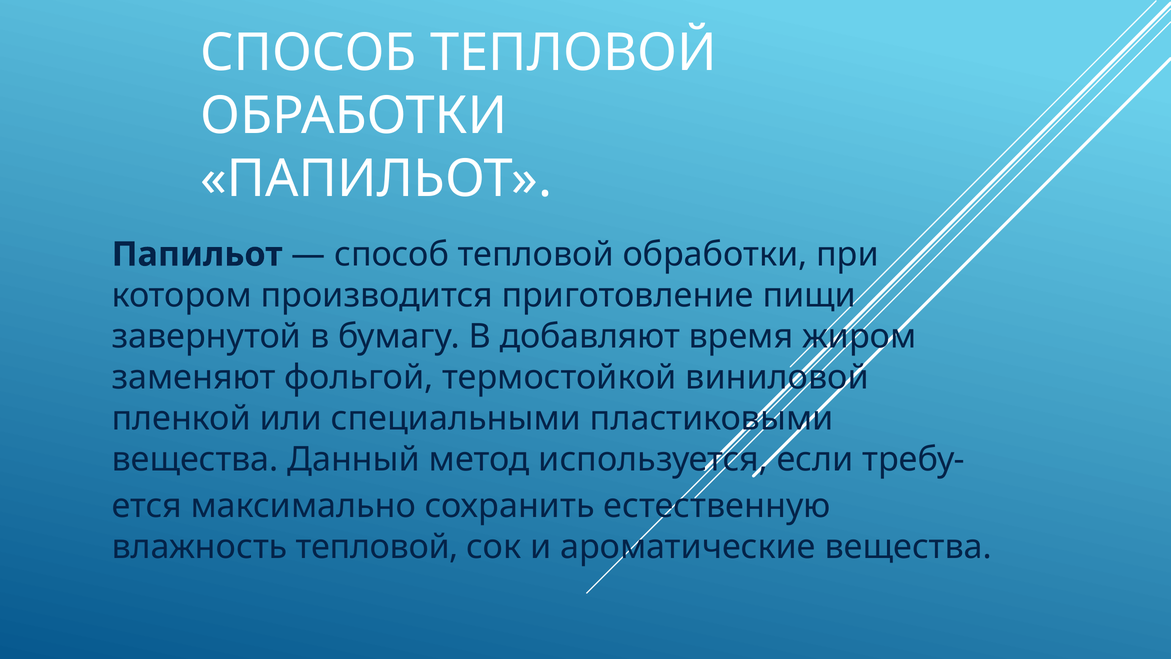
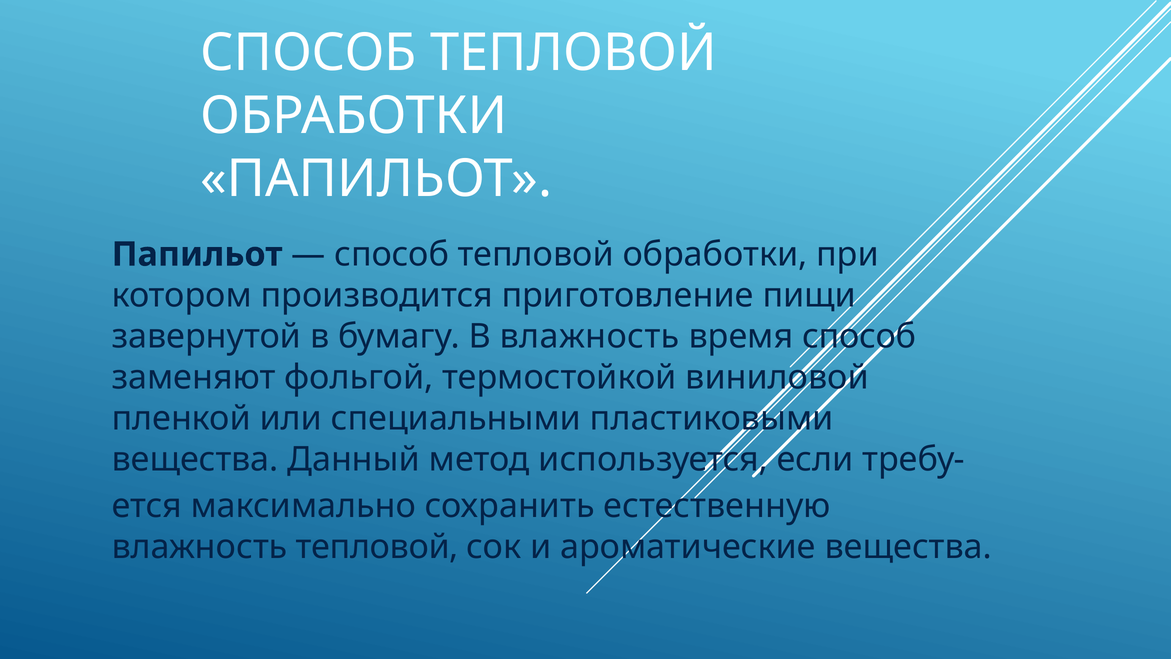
В добавляют: добавляют -> влажность (590, 336)
время жиром: жиром -> способ (859, 336)
